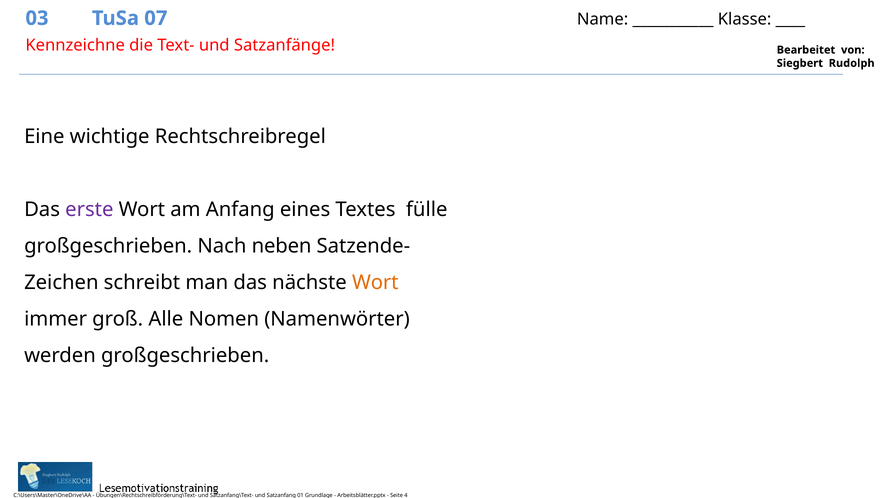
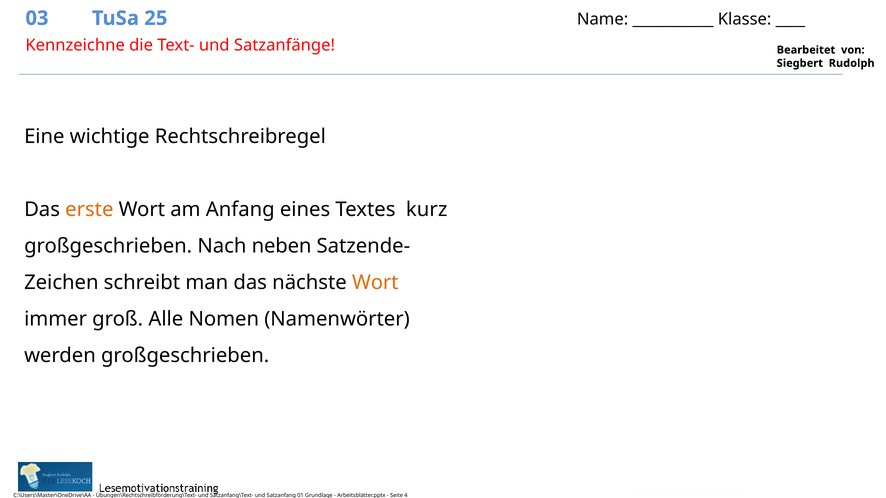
07: 07 -> 25 (156, 18)
erste colour: purple -> orange (89, 210)
fülle: fülle -> kurz (427, 210)
